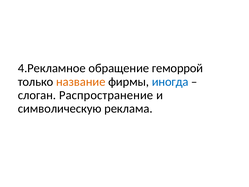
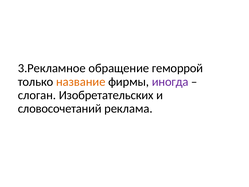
4.Рекламное: 4.Рекламное -> 3.Рекламное (52, 68)
иногда colour: blue -> purple (170, 82)
Распространение: Распространение -> Изобретательских (106, 95)
символическую: символическую -> словосочетаний (60, 109)
